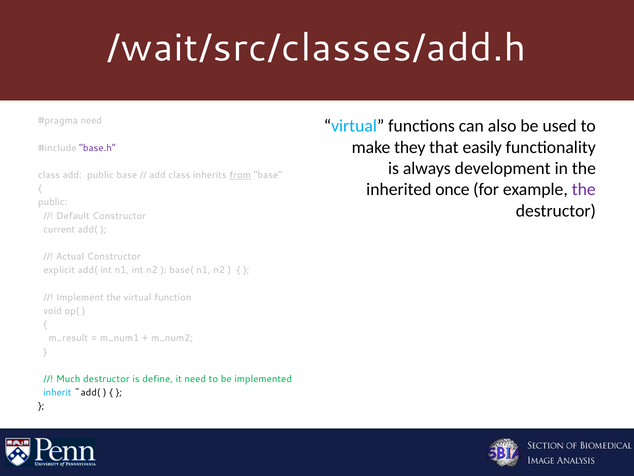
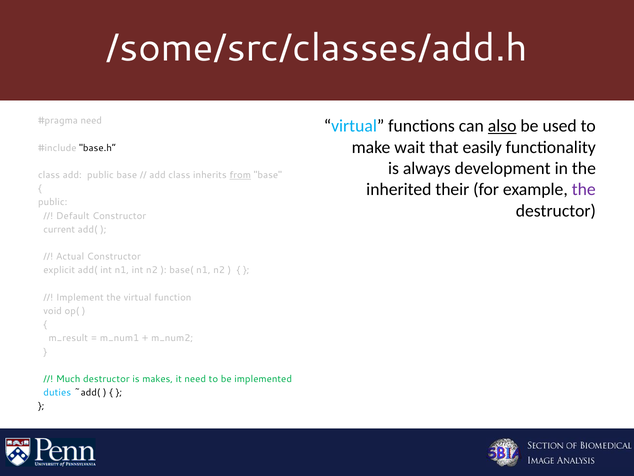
/wait/src/classes/add.h: /wait/src/classes/add.h -> /some/src/classes/add.h (317, 48)
also underline: none -> present (502, 126)
they: they -> wait (410, 147)
base.h“ colour: purple -> black (98, 148)
once: once -> their (452, 189)
define: define -> makes (158, 379)
inherit: inherit -> duties (57, 392)
